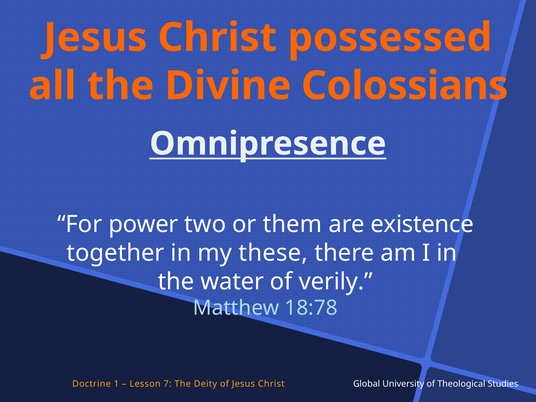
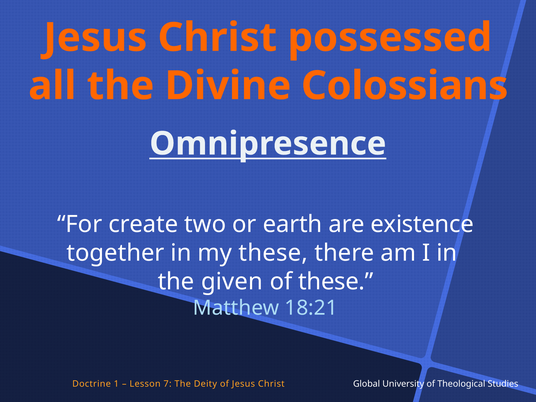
power: power -> create (143, 224)
them: them -> earth (293, 224)
water: water -> given (232, 281)
of verily: verily -> these (336, 281)
18:78: 18:78 -> 18:21 (311, 308)
